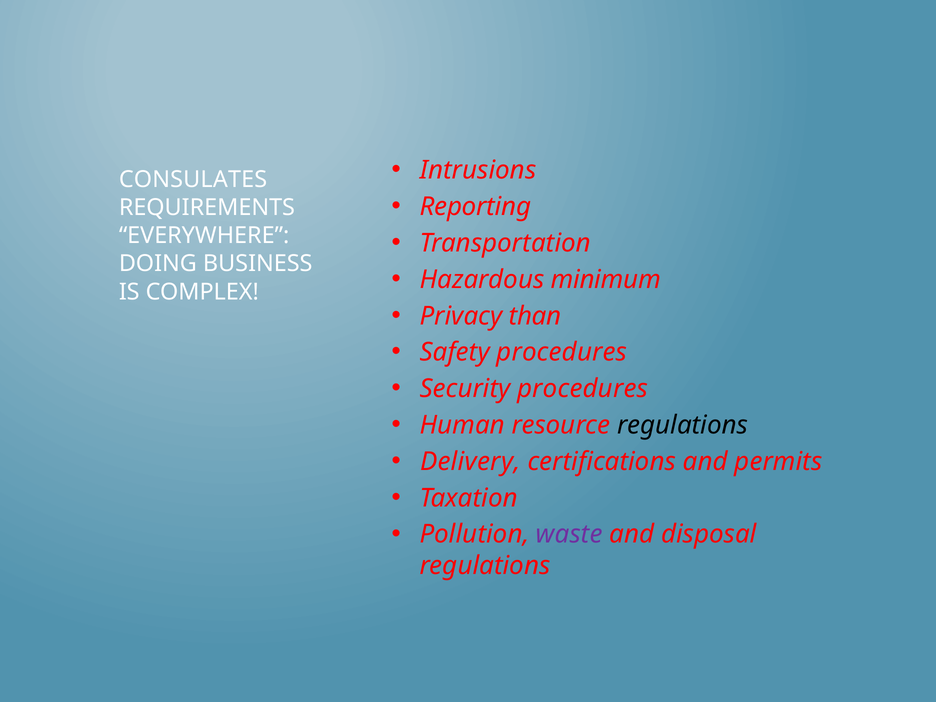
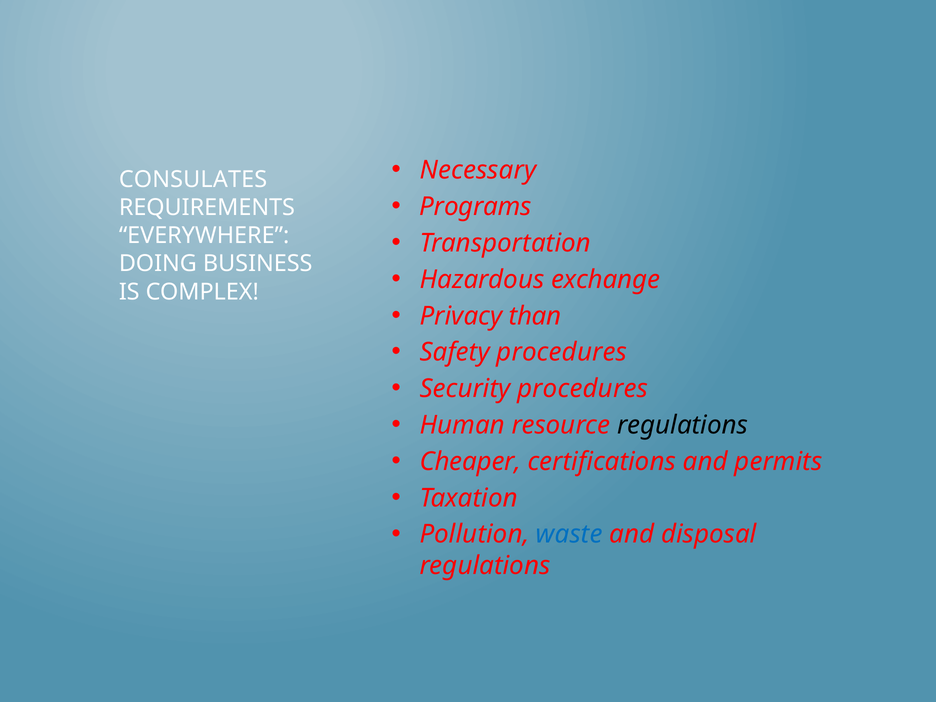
Intrusions: Intrusions -> Necessary (478, 170)
Reporting: Reporting -> Programs (475, 207)
minimum: minimum -> exchange (606, 280)
Delivery: Delivery -> Cheaper (470, 462)
waste colour: purple -> blue (569, 534)
